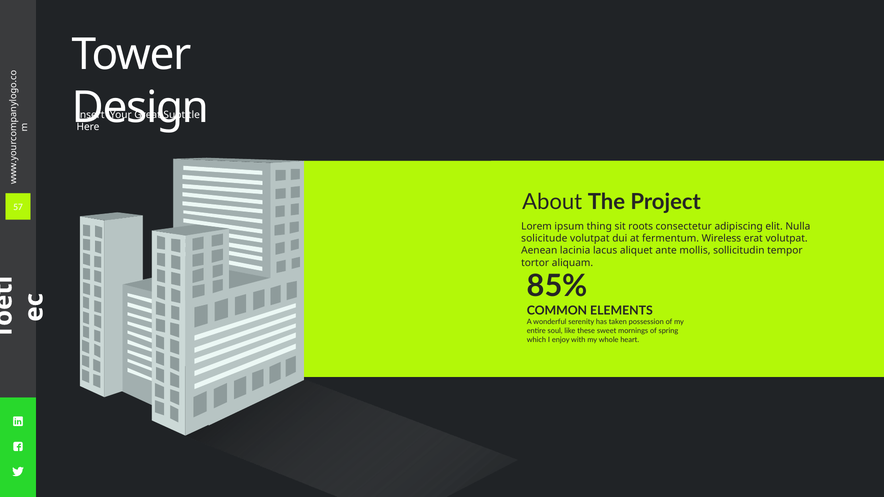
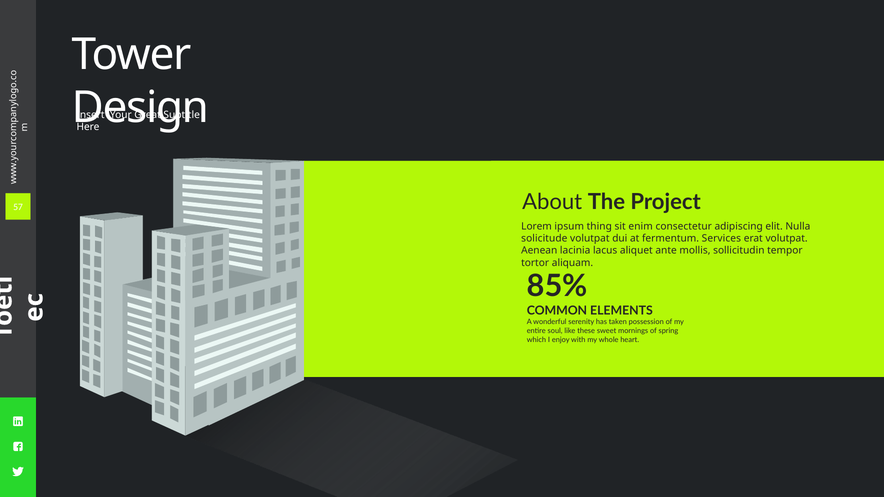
roots: roots -> enim (641, 226)
Wireless: Wireless -> Services (721, 238)
